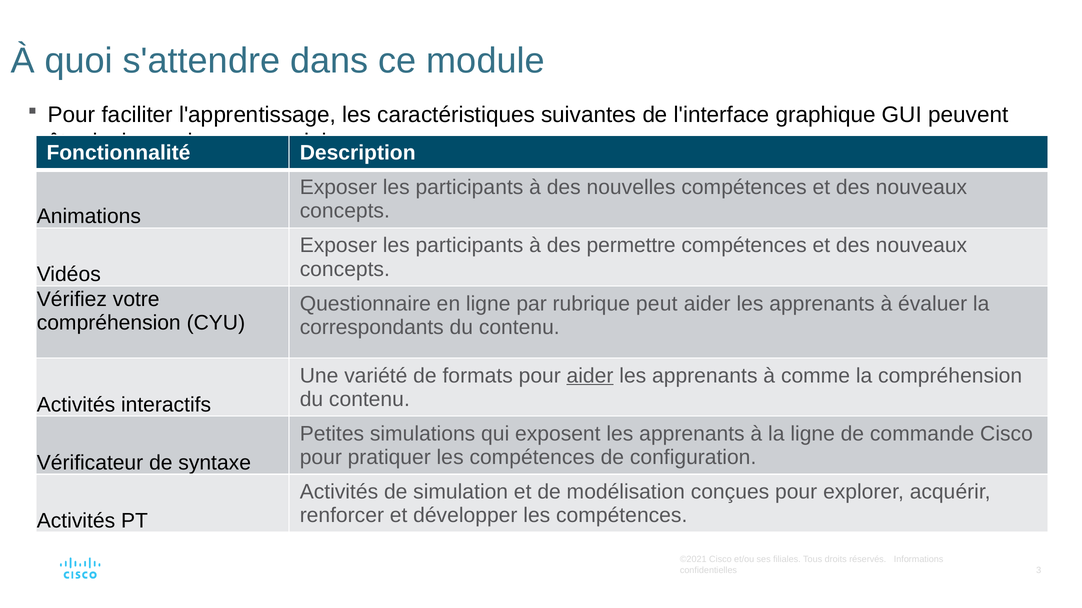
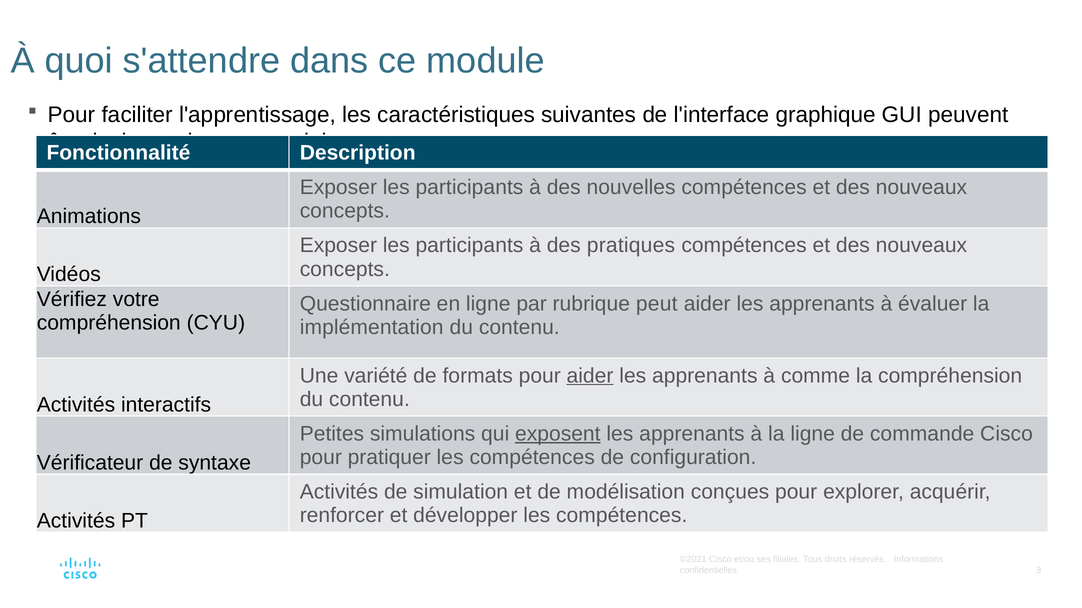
permettre: permettre -> pratiques (631, 246)
correspondants: correspondants -> implémentation (372, 328)
exposent underline: none -> present (558, 434)
